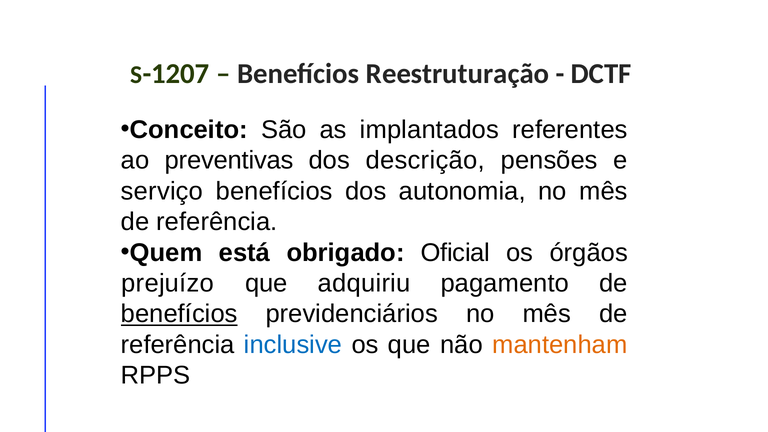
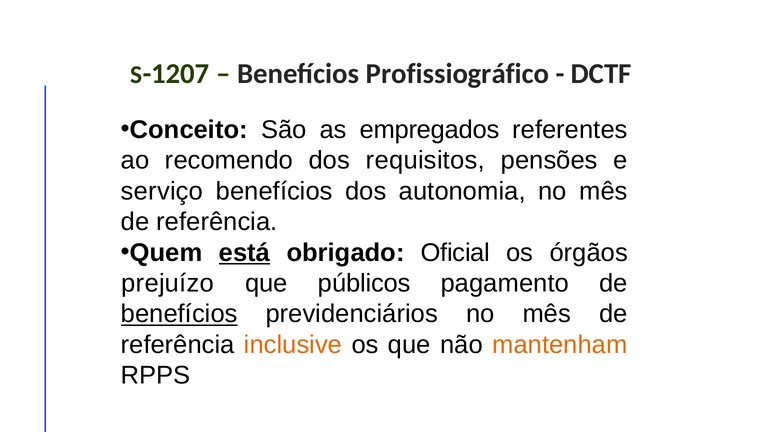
Reestruturação: Reestruturação -> Profissiográfico (458, 74)
implantados: implantados -> empregados (430, 130)
preventivas: preventivas -> recomendo (229, 160)
descrição: descrição -> requisitos (425, 160)
está underline: none -> present (244, 253)
adquiriu: adquiriu -> públicos (364, 283)
inclusive colour: blue -> orange (293, 345)
